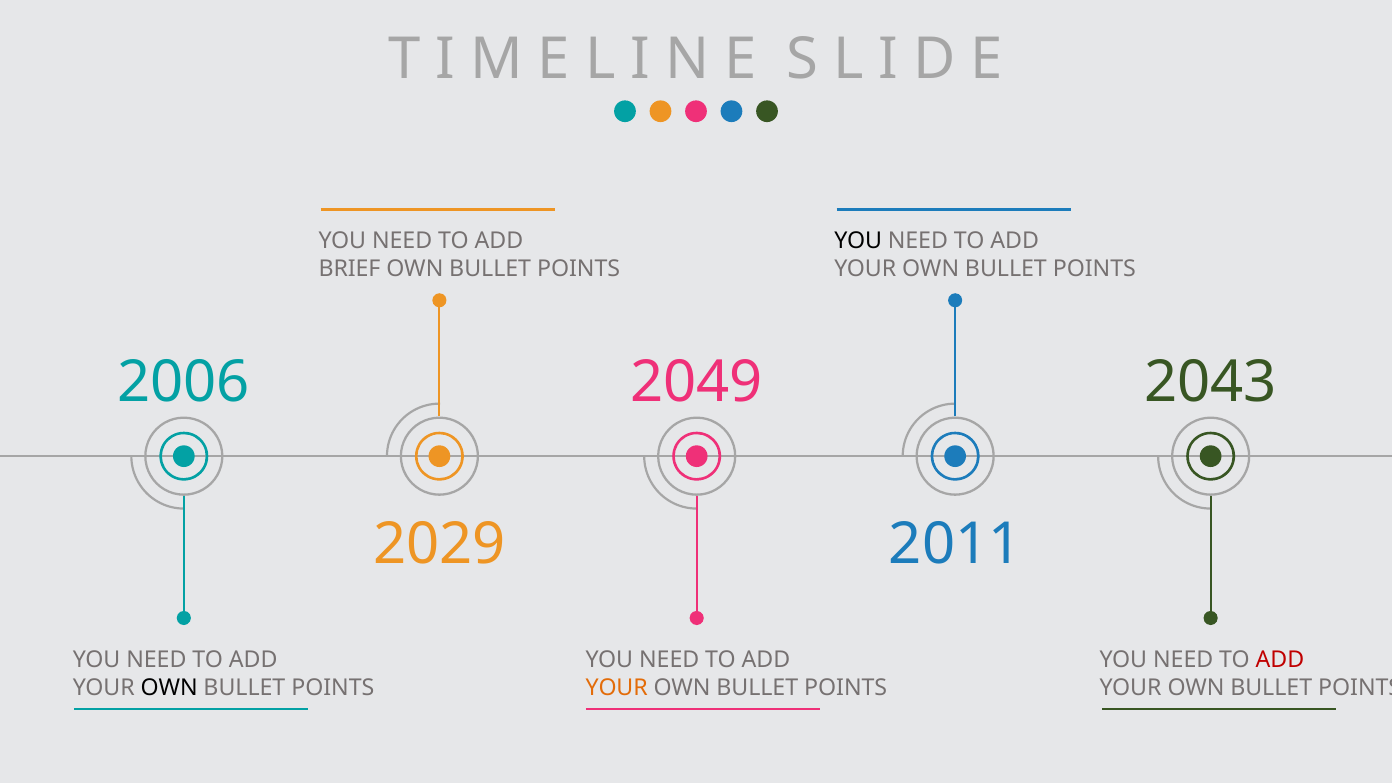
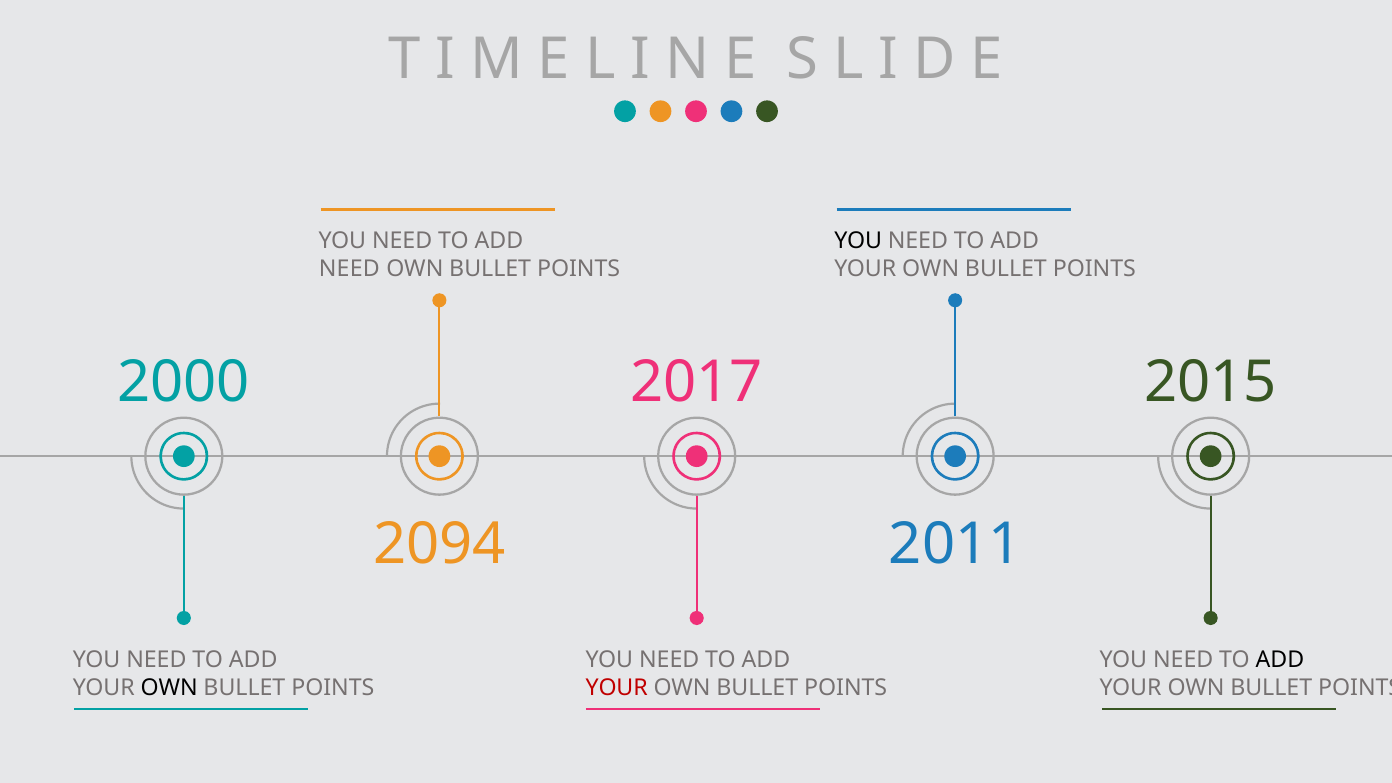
BRIEF: BRIEF -> NEED (349, 268)
2006: 2006 -> 2000 (184, 382)
2049: 2049 -> 2017 (697, 382)
2043: 2043 -> 2015 (1211, 382)
2029: 2029 -> 2094 (439, 544)
ADD colour: red -> black (1280, 660)
YOUR colour: orange -> red (617, 688)
